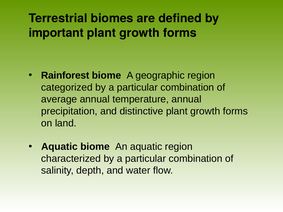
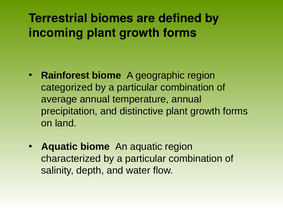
important: important -> incoming (56, 33)
